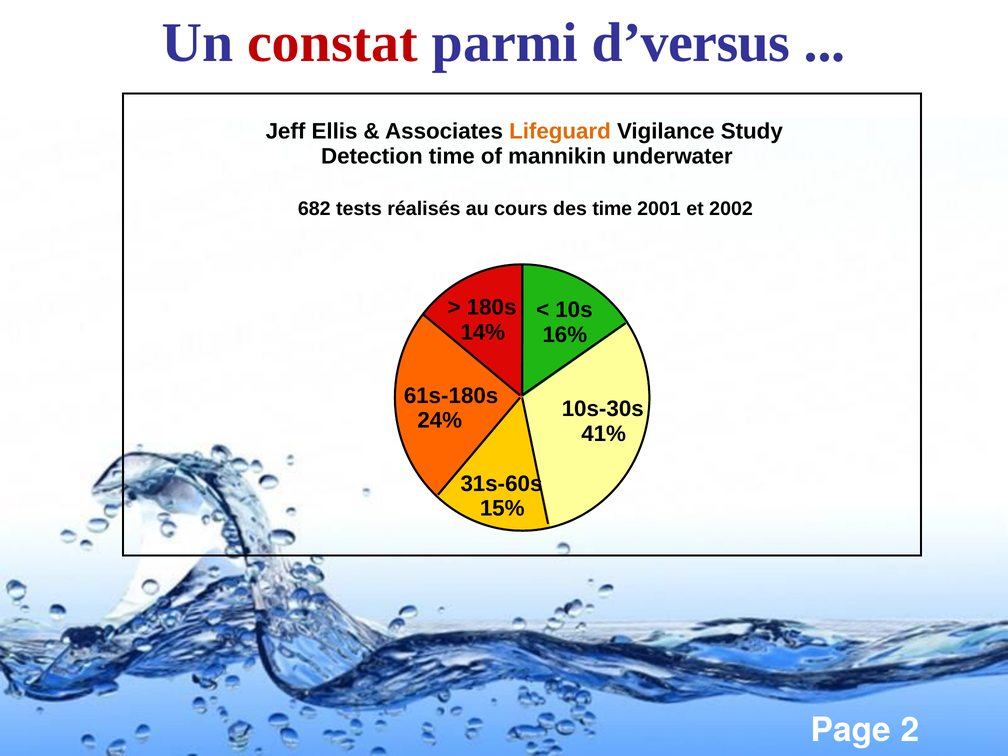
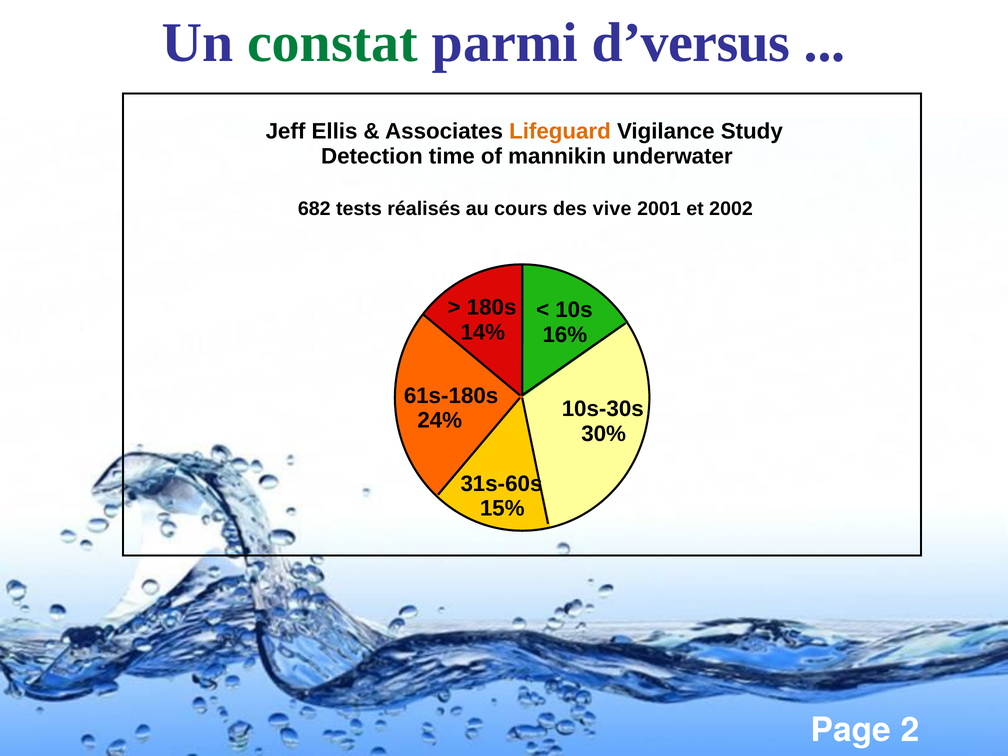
constat colour: red -> green (333, 43)
des time: time -> vive (612, 209)
41%: 41% -> 30% (604, 434)
